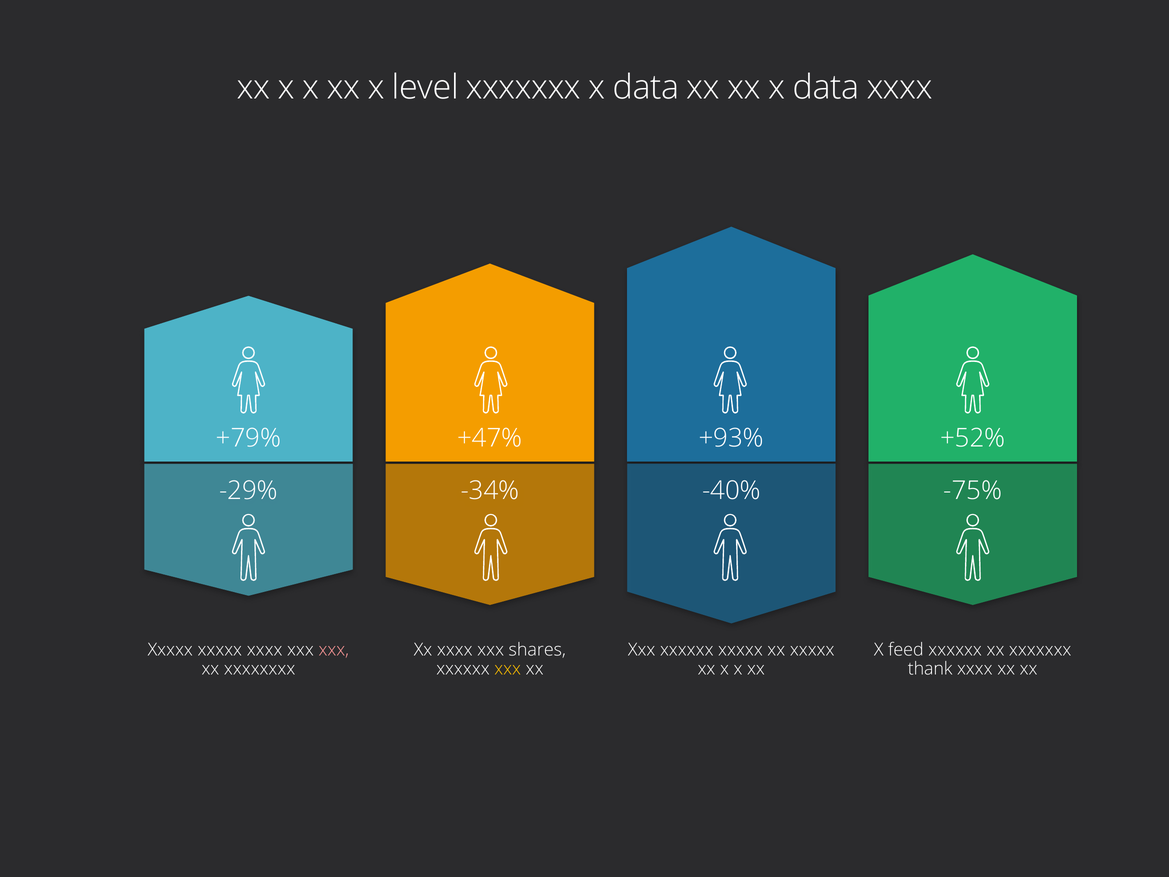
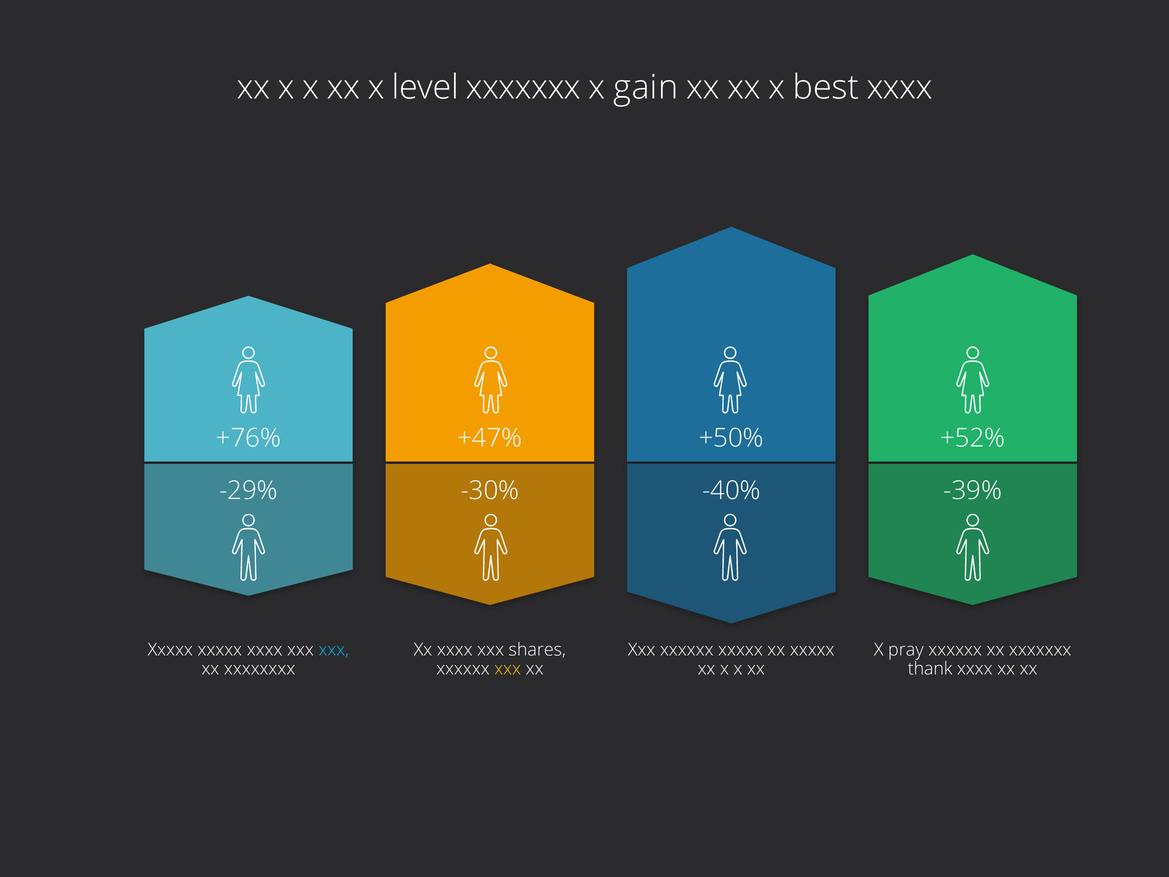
xxxxxxx x data: data -> gain (646, 87)
xx x data: data -> best (826, 87)
+79%: +79% -> +76% (248, 438)
+93%: +93% -> +50% (731, 438)
-34%: -34% -> -30% (490, 490)
-75%: -75% -> -39% (973, 490)
xxx colour: pink -> light blue (334, 650)
feed: feed -> pray (906, 650)
